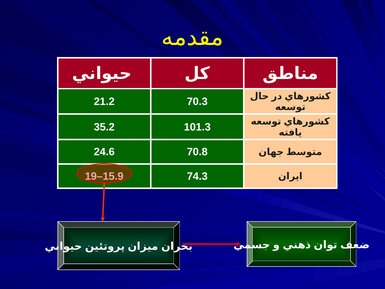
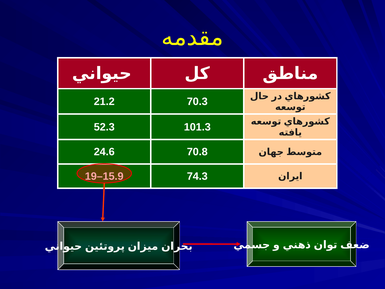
35.2: 35.2 -> 52.3 (104, 127)
